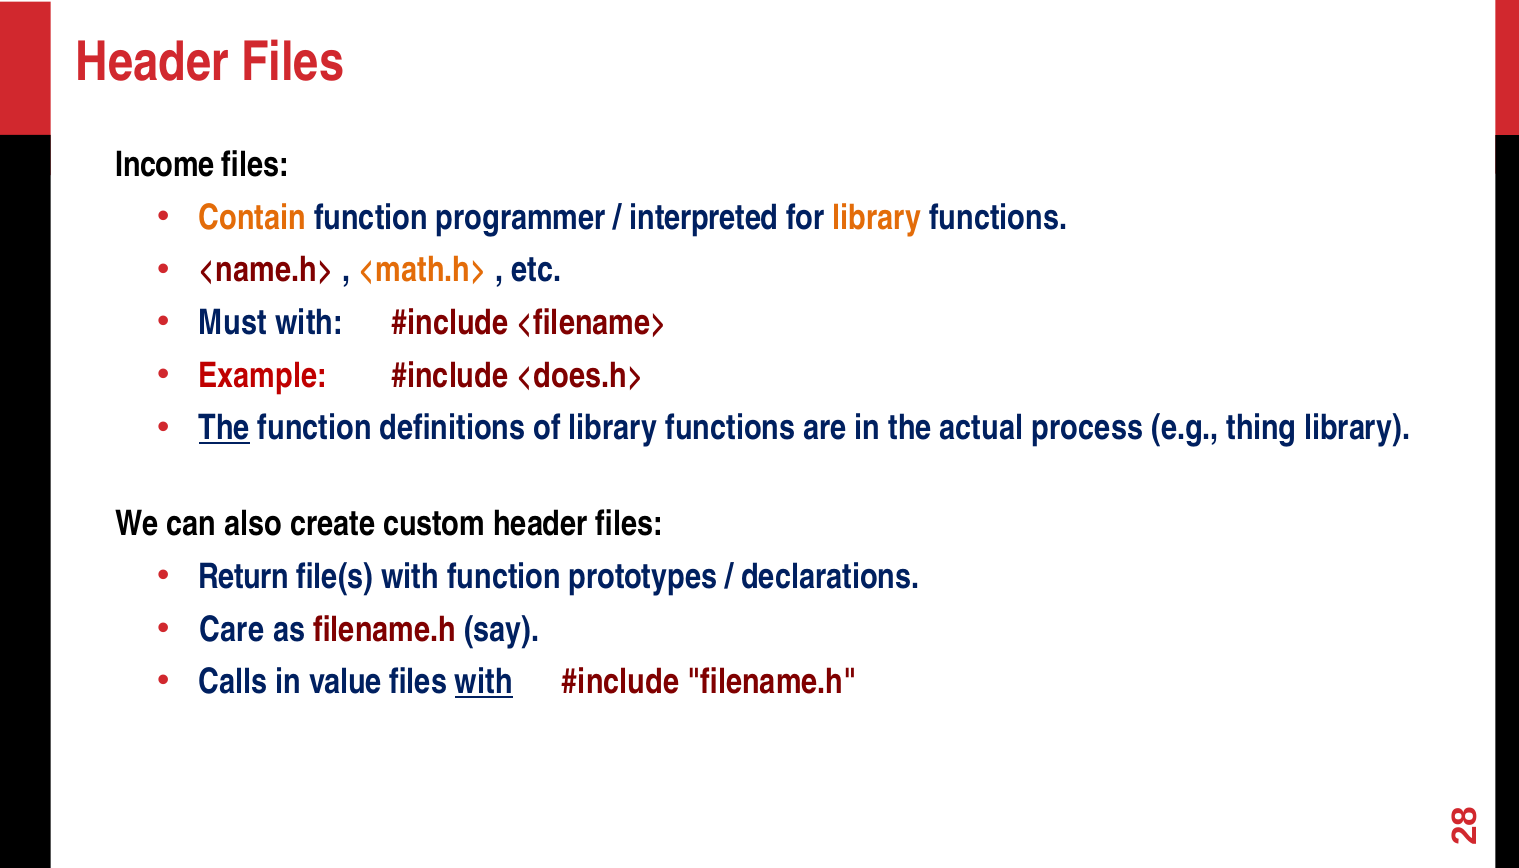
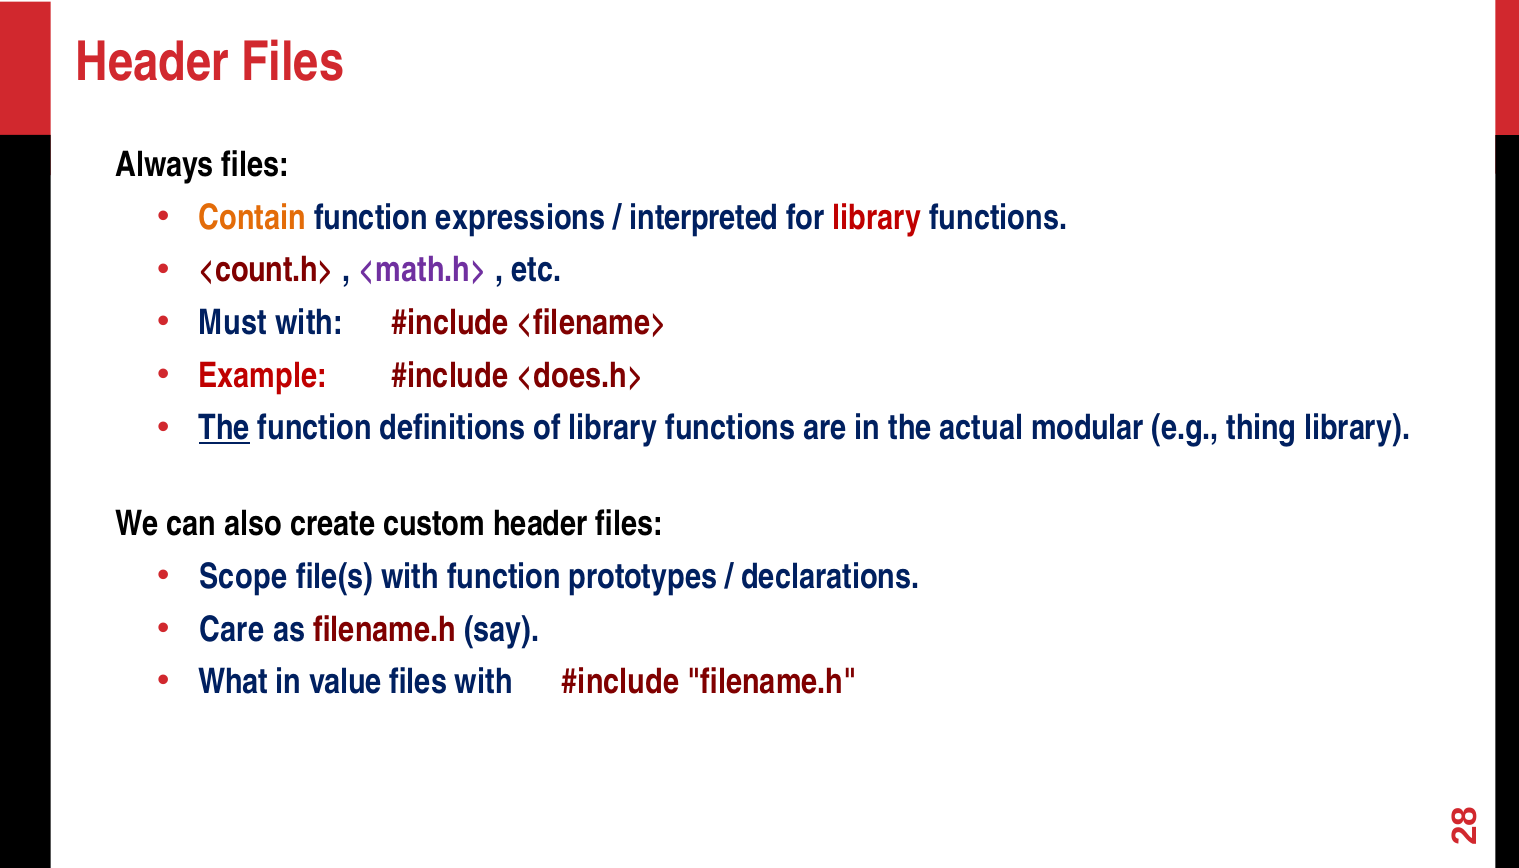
Income: Income -> Always (165, 165)
programmer: programmer -> expressions (521, 218)
library colour: orange -> red (877, 218)
<name.h>: <name.h> -> <count.h> (267, 270)
<math.h> colour: orange -> purple (423, 270)
process: process -> modular (1088, 428)
Return: Return -> Scope (243, 577)
Calls: Calls -> What (233, 682)
with underline: present -> none (484, 682)
